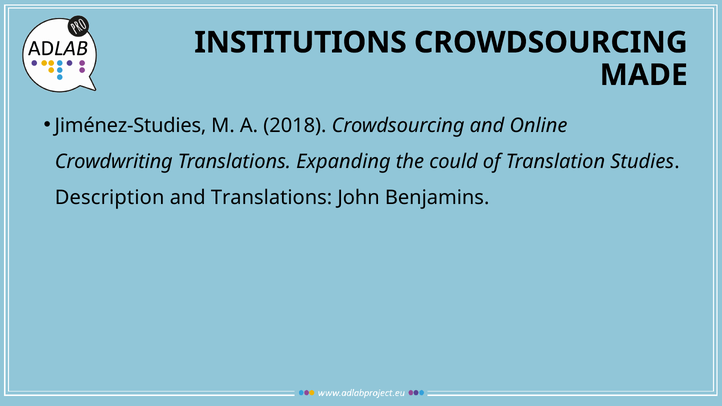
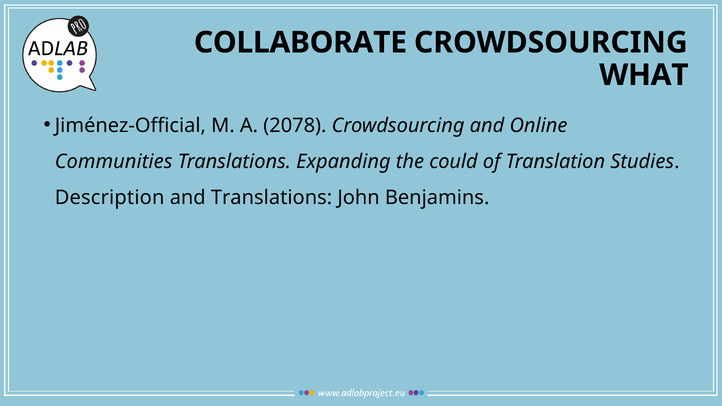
INSTITUTIONS: INSTITUTIONS -> COLLABORATE (300, 43)
MADE: MADE -> WHAT (644, 75)
Jiménez-Studies: Jiménez-Studies -> Jiménez-Official (130, 125)
2018: 2018 -> 2078 (295, 125)
Crowdwriting: Crowdwriting -> Communities (114, 162)
